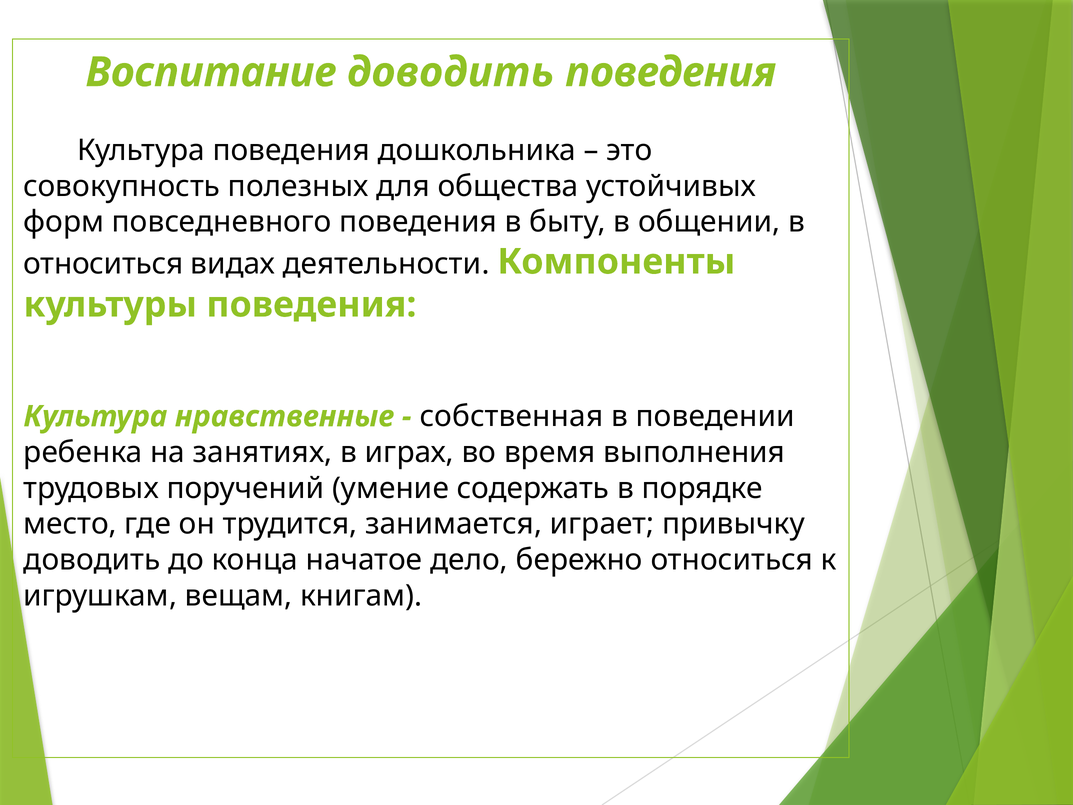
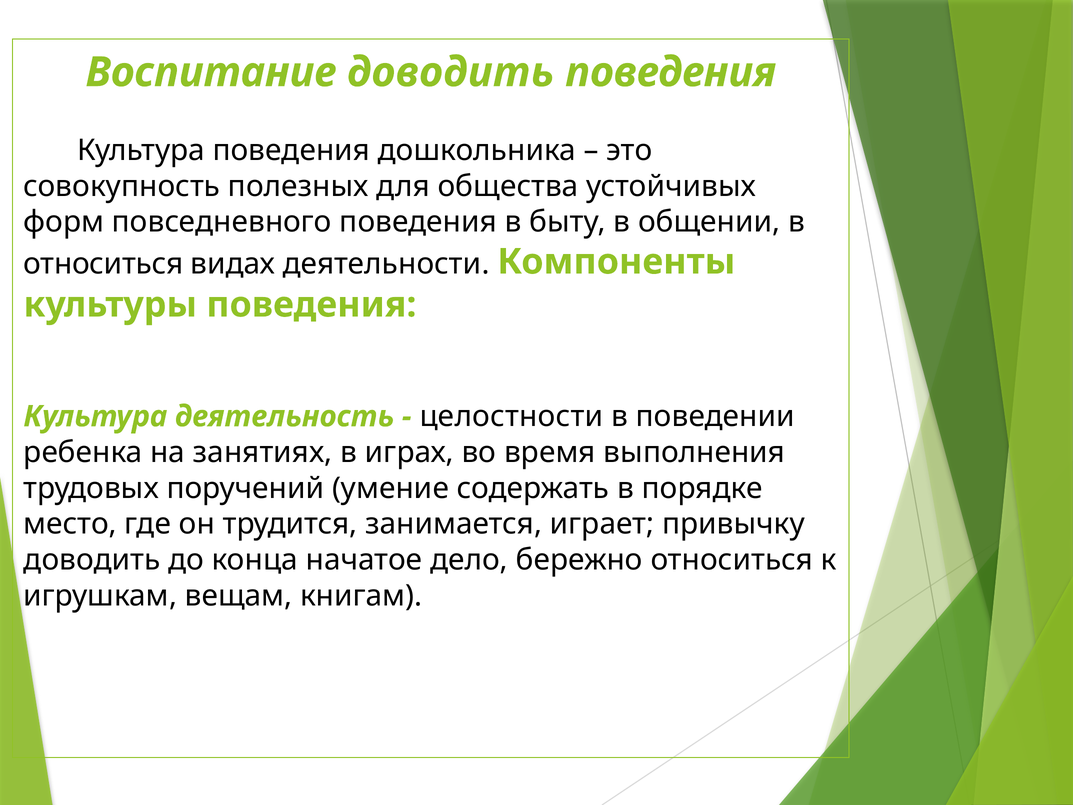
нравственные: нравственные -> деятельность (285, 416)
собственная: собственная -> целостности (511, 416)
